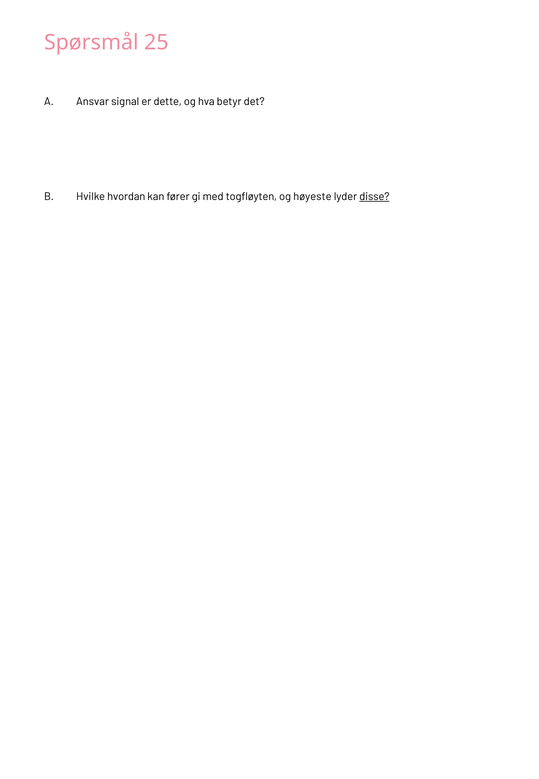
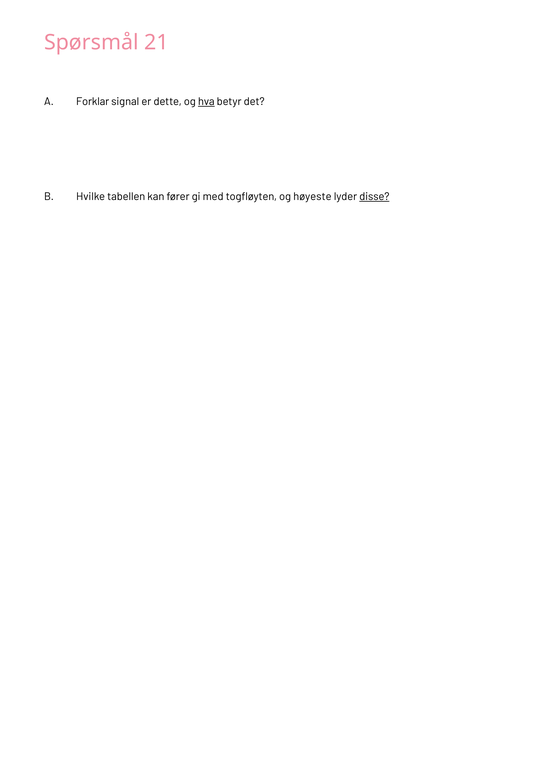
25: 25 -> 21 (156, 42)
Ansvar: Ansvar -> Forklar (93, 101)
hva underline: none -> present (206, 101)
hvordan: hvordan -> tabellen (126, 197)
